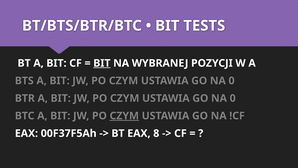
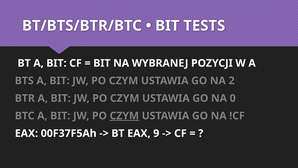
BIT underline: present -> none (102, 63)
0: 0 -> 2 (232, 81)
8: 8 -> 9 (156, 133)
